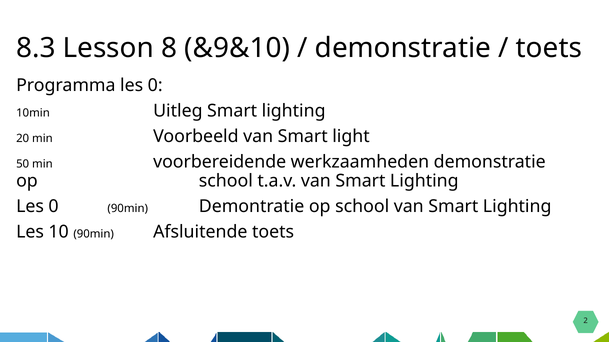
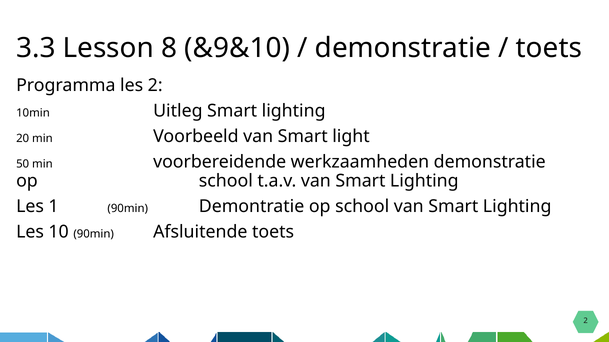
8.3: 8.3 -> 3.3 (36, 48)
Programma les 0: 0 -> 2 (155, 86)
0: 0 -> 1 (54, 207)
